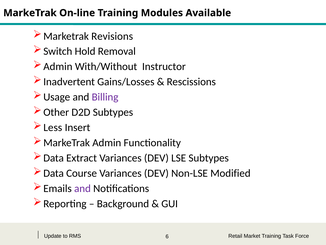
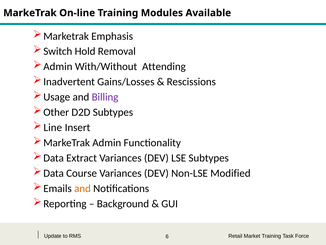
Revisions: Revisions -> Emphasis (112, 36)
Instructor: Instructor -> Attending (164, 67)
Less: Less -> Line (53, 127)
and colour: purple -> orange (82, 188)
